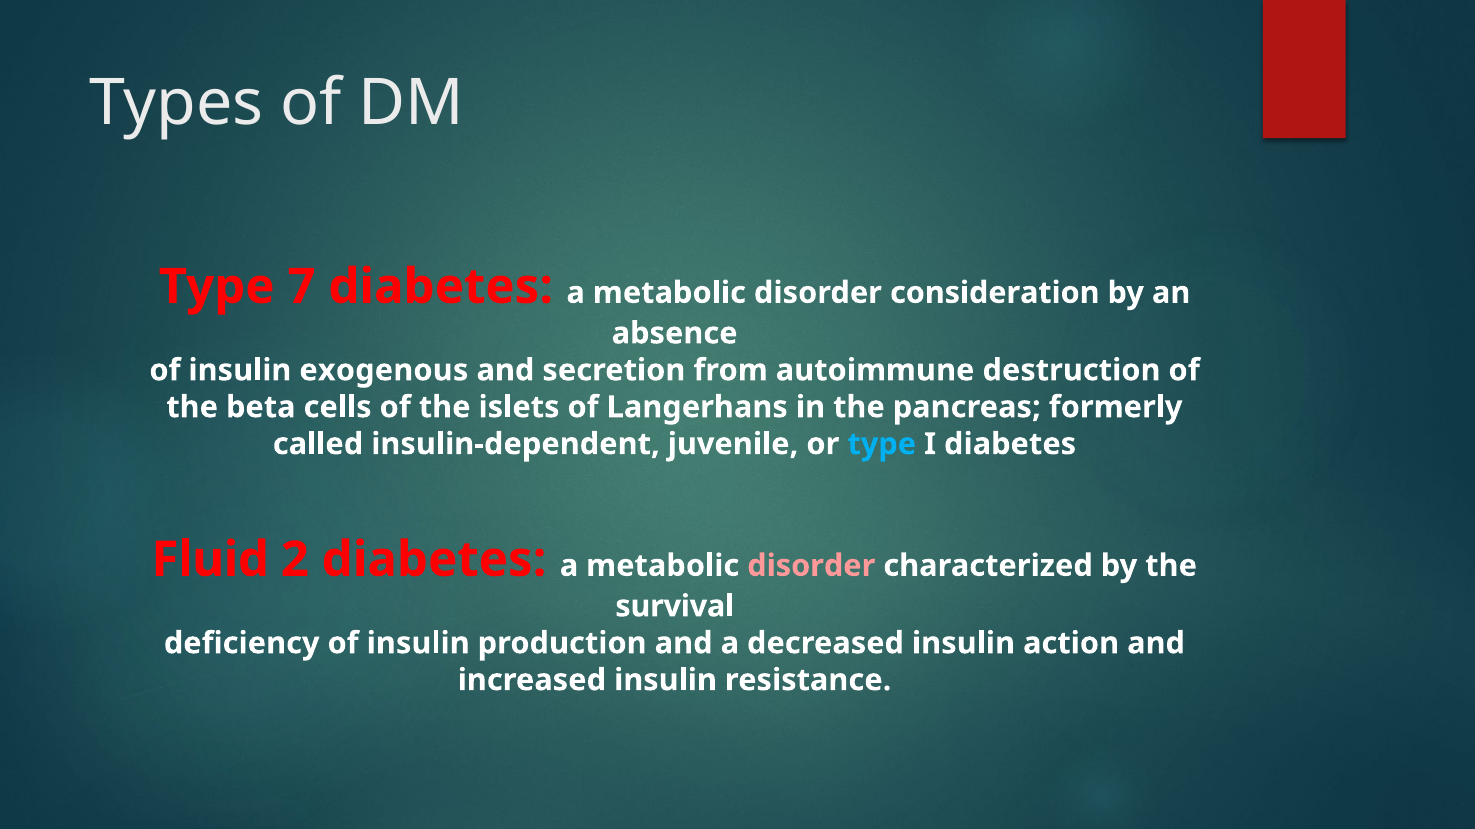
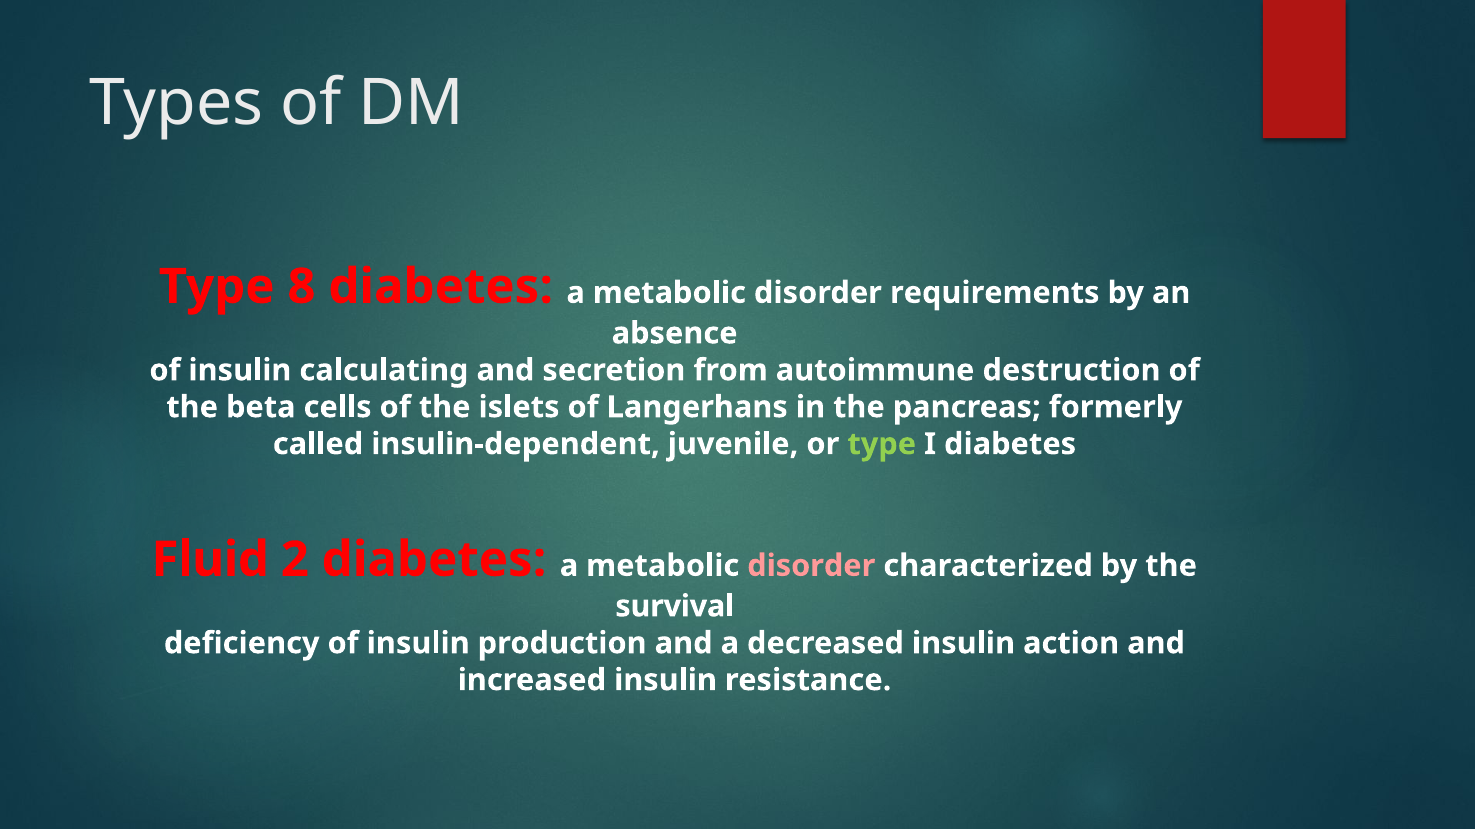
7: 7 -> 8 (301, 287)
consideration: consideration -> requirements (995, 293)
exogenous: exogenous -> calculating (384, 371)
type colour: light blue -> light green (882, 444)
